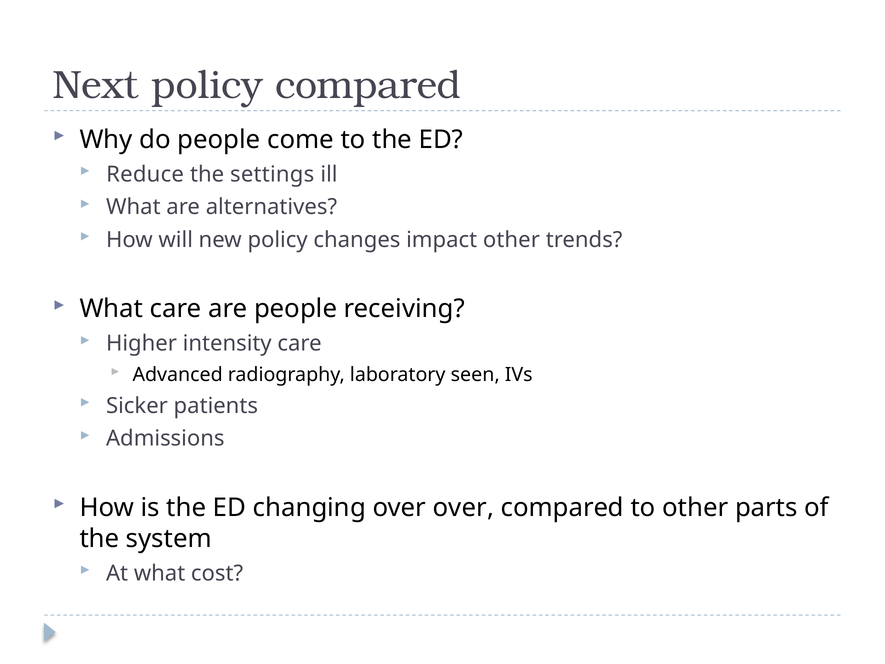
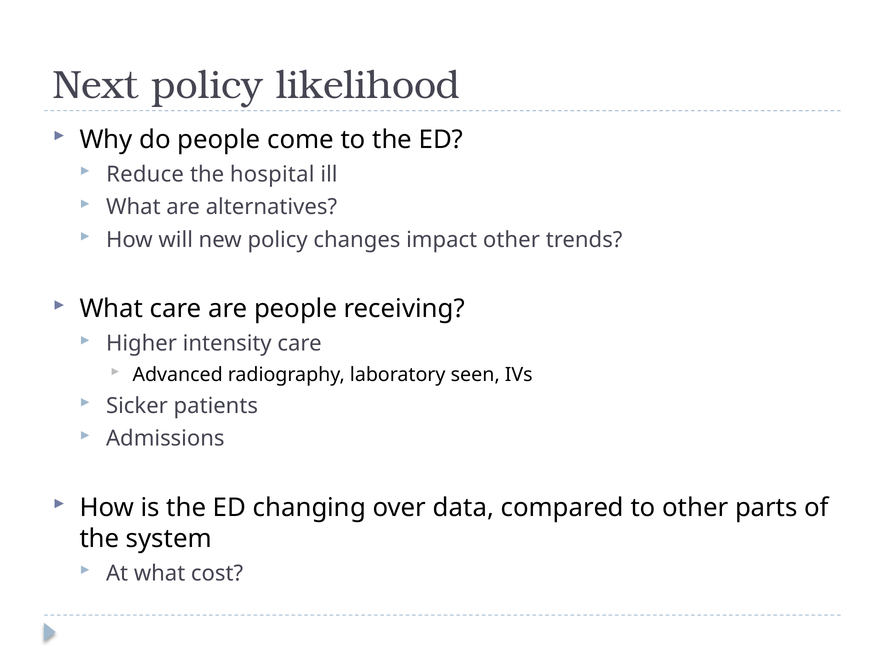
policy compared: compared -> likelihood (368, 85)
settings: settings -> hospital (272, 174)
over over: over -> data (463, 508)
